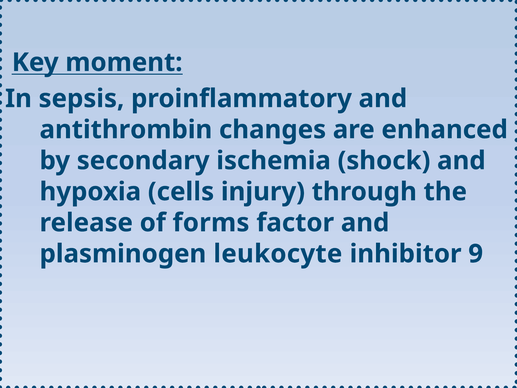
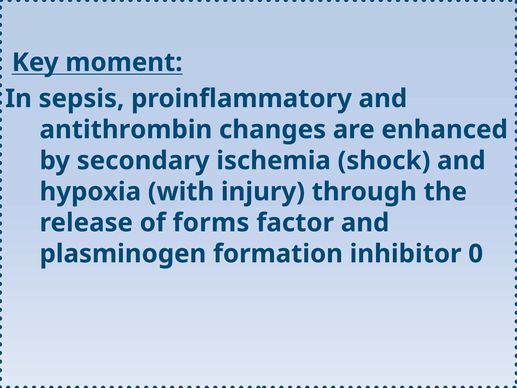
cells: cells -> with (181, 192)
leukocyte: leukocyte -> formation (278, 254)
9: 9 -> 0 (476, 254)
